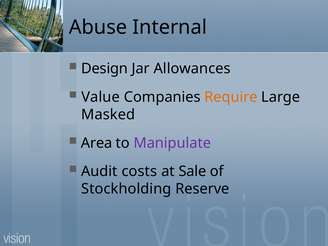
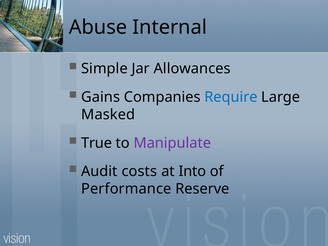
Design: Design -> Simple (104, 69)
Value: Value -> Gains (101, 97)
Require colour: orange -> blue (231, 97)
Area: Area -> True (97, 143)
Sale: Sale -> Into (192, 171)
Stockholding: Stockholding -> Performance (126, 189)
